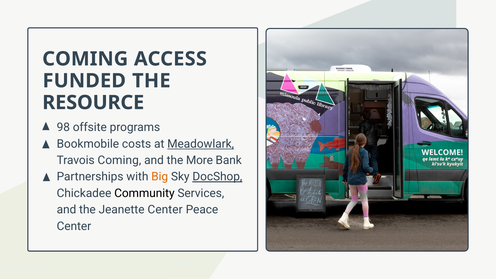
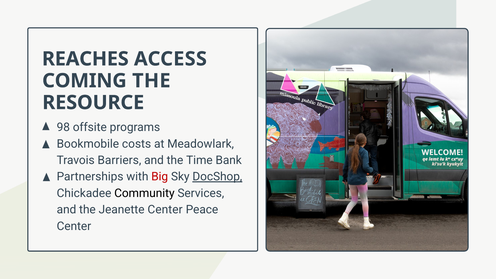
COMING: COMING -> REACHES (85, 59)
FUNDED: FUNDED -> COMING (84, 81)
Meadowlark underline: present -> none (201, 144)
Travois Coming: Coming -> Barriers (119, 160)
More: More -> Time (199, 160)
Big colour: orange -> red (160, 177)
